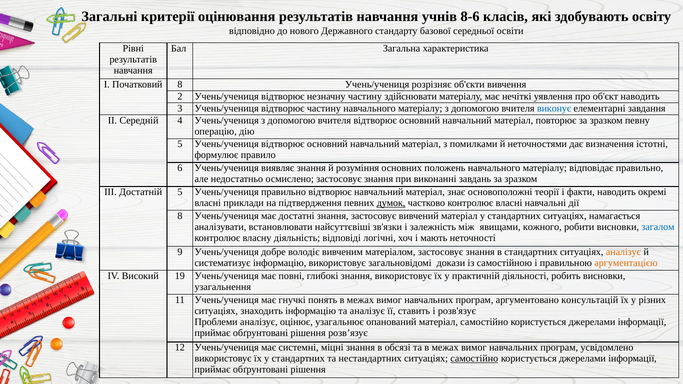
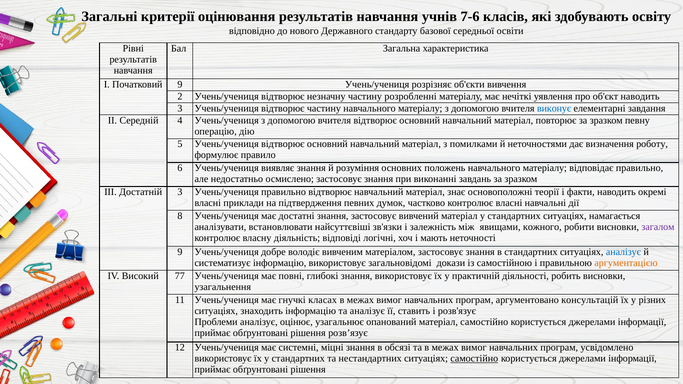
8-6: 8-6 -> 7-6 (470, 17)
Початковий 8: 8 -> 9 (180, 84)
здійснювати: здійснювати -> розробленні (411, 96)
істотні: істотні -> роботу (652, 144)
Достатній 5: 5 -> 3 (180, 192)
думок underline: present -> none (391, 203)
загалом colour: blue -> purple (658, 227)
аналізує colour: orange -> blue (623, 252)
19: 19 -> 77 (180, 276)
понять: понять -> класах (323, 300)
